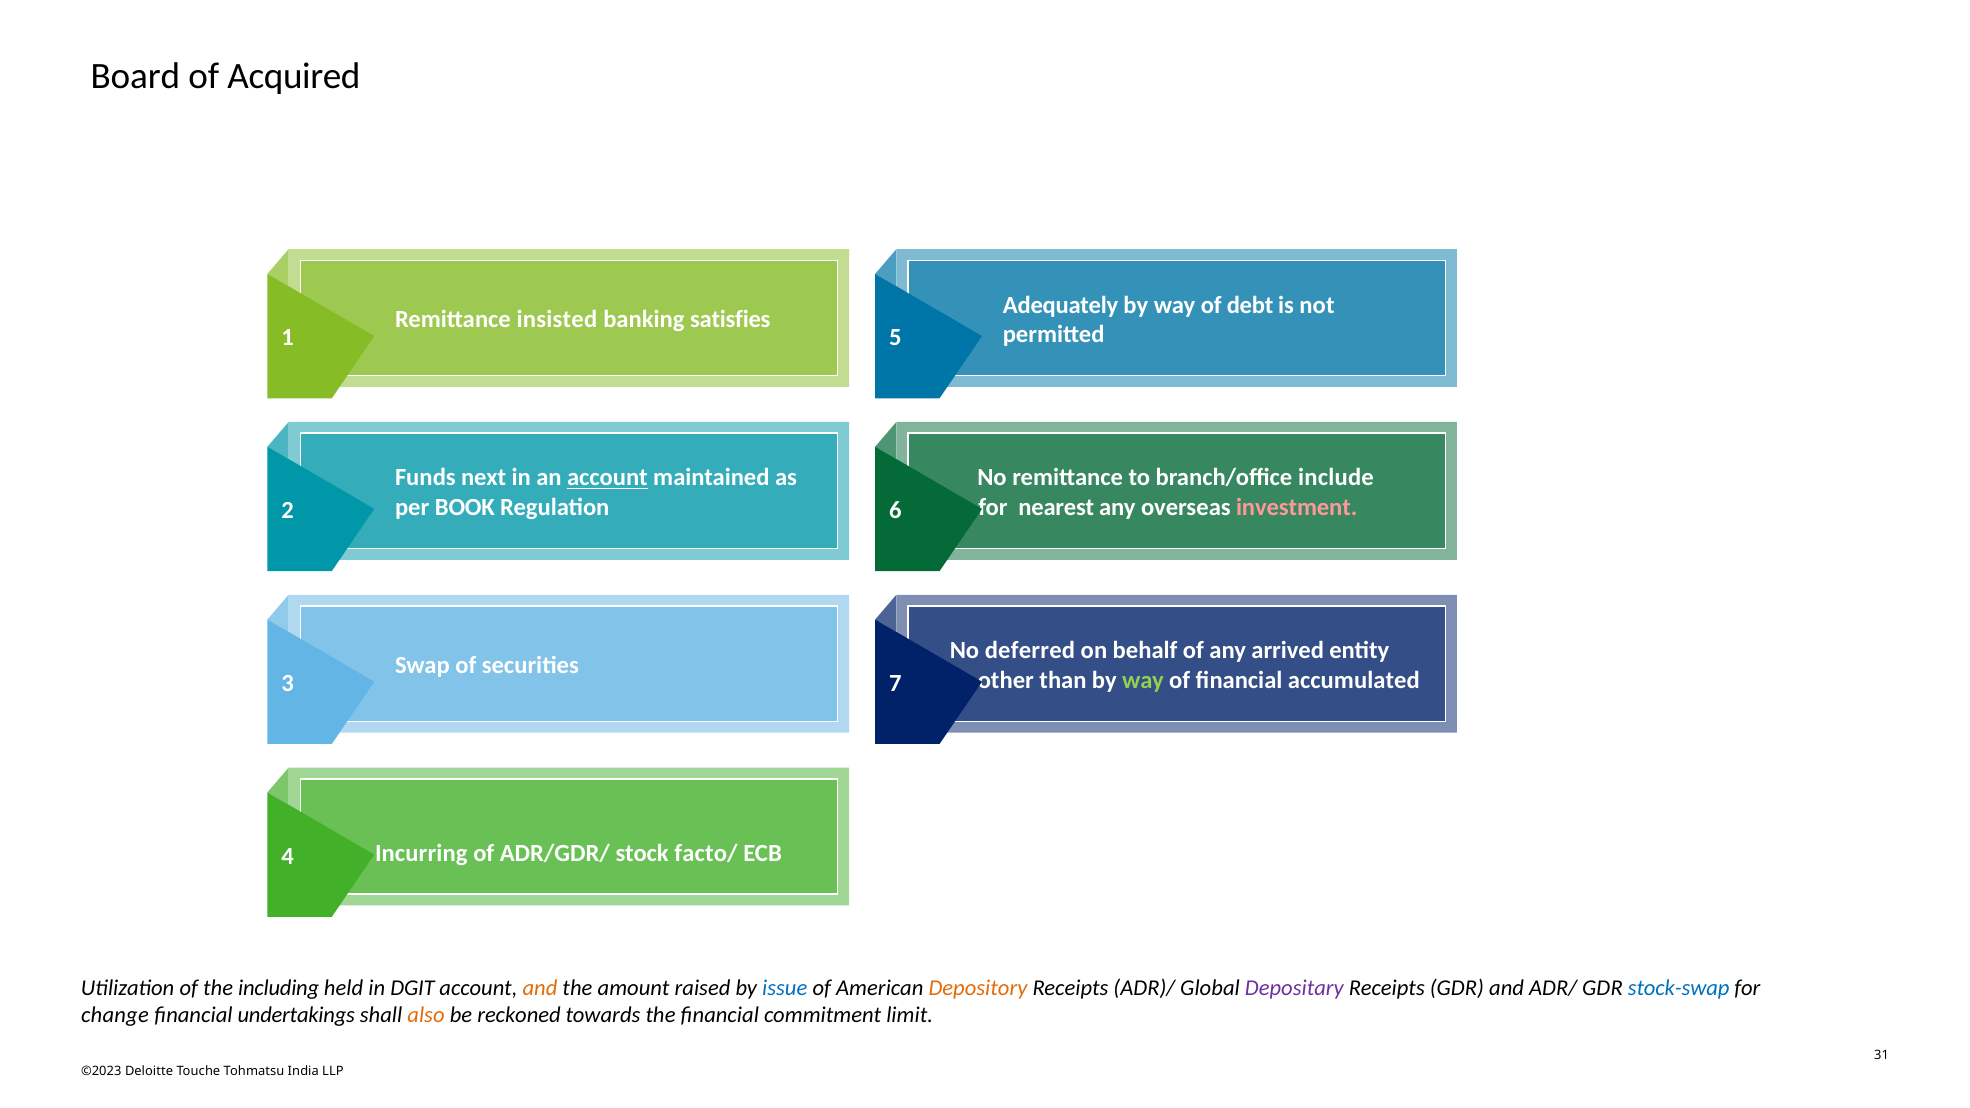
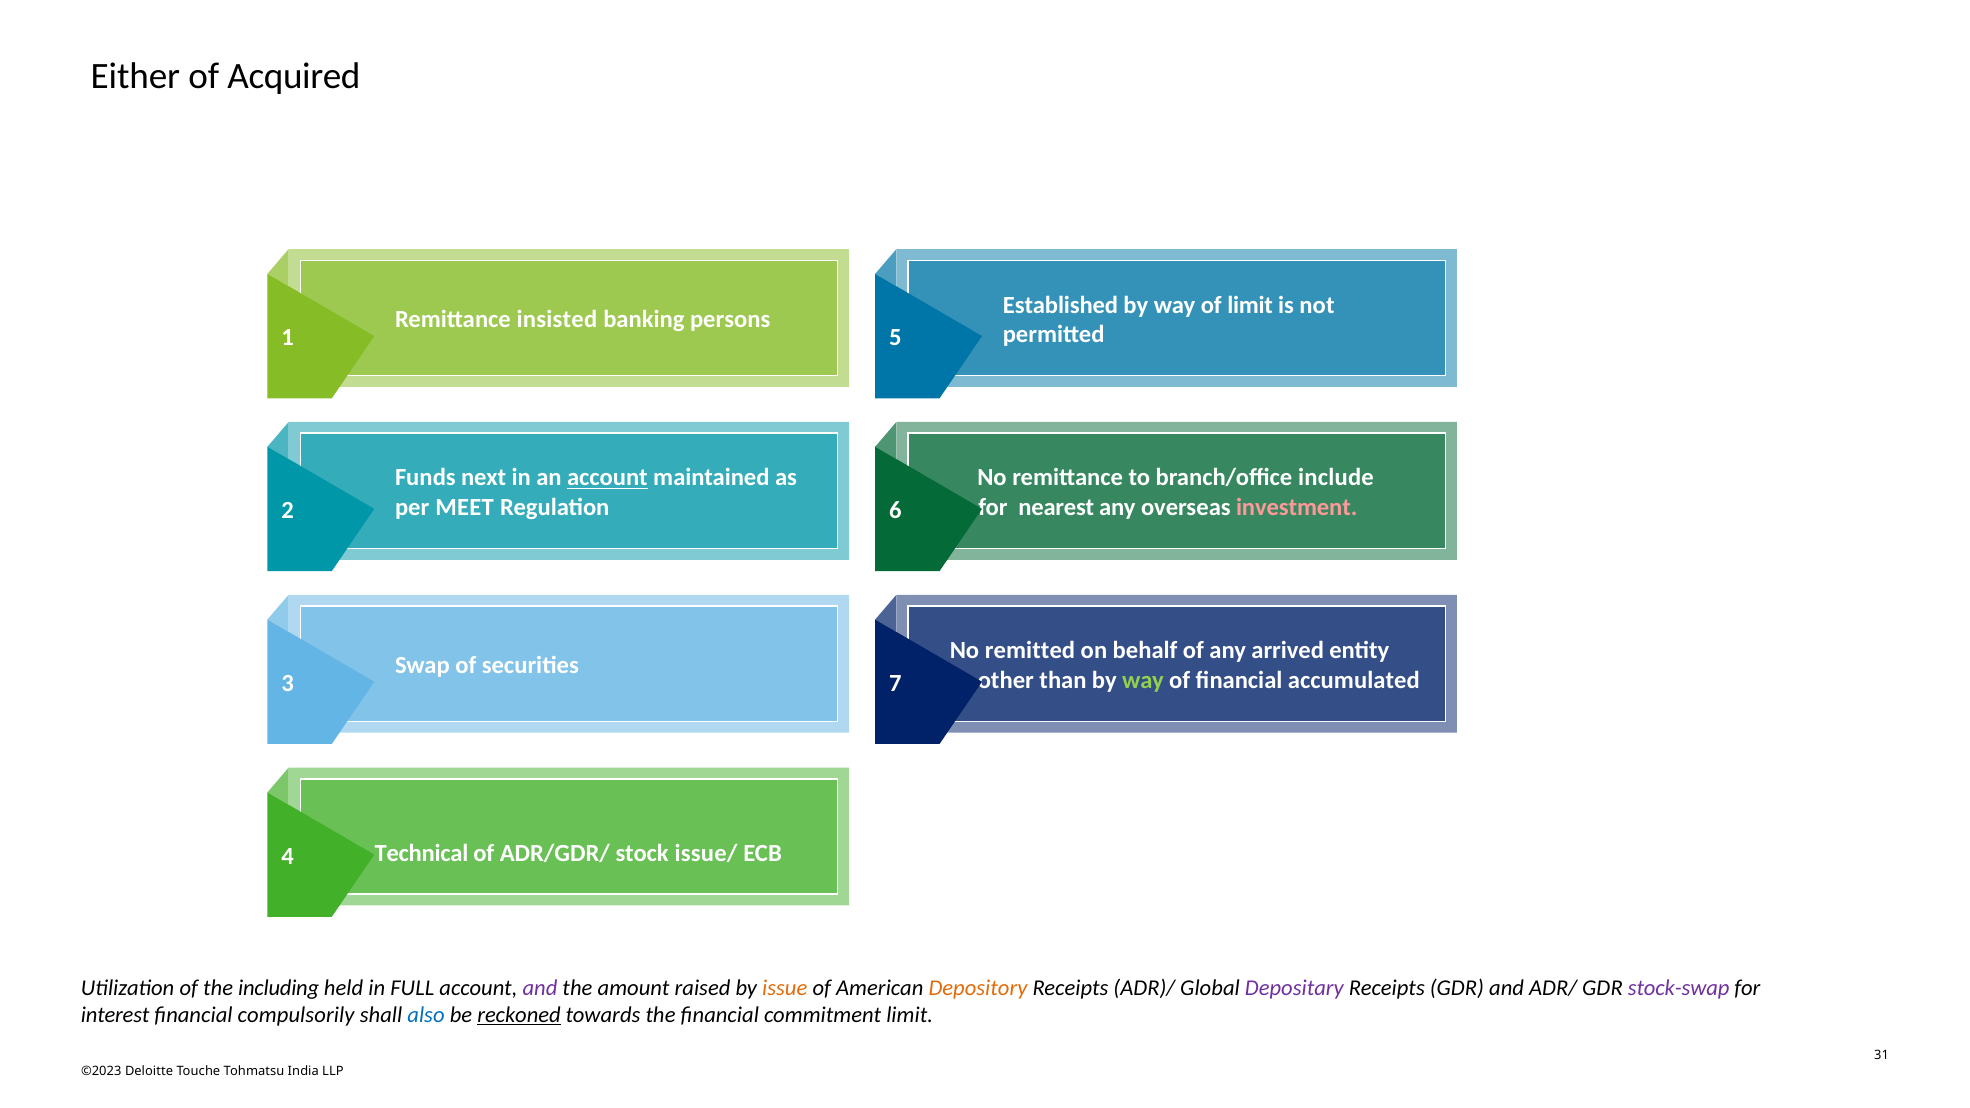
Board: Board -> Either (135, 76)
Adequately: Adequately -> Established (1061, 305)
of debt: debt -> limit (1250, 305)
satisfies: satisfies -> persons (730, 320)
BOOK: BOOK -> MEET (465, 507)
deferred: deferred -> remitted (1030, 651)
Incurring: Incurring -> Technical (421, 853)
facto/: facto/ -> issue/ (706, 853)
DGIT: DGIT -> FULL (412, 988)
and colour: orange -> purple (540, 988)
issue colour: blue -> orange (785, 988)
stock-swap colour: blue -> purple (1679, 988)
change: change -> interest (115, 1015)
undertakings: undertakings -> compulsorily (296, 1015)
also colour: orange -> blue (426, 1015)
reckoned underline: none -> present (519, 1015)
